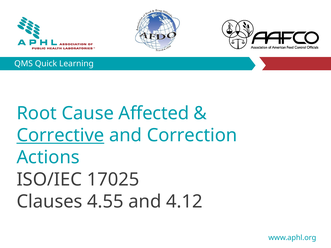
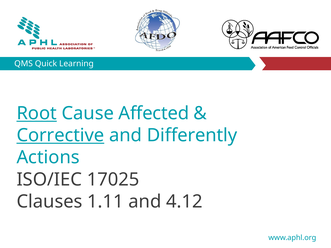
Root underline: none -> present (37, 113)
Correction: Correction -> Differently (192, 136)
4.55: 4.55 -> 1.11 (105, 202)
